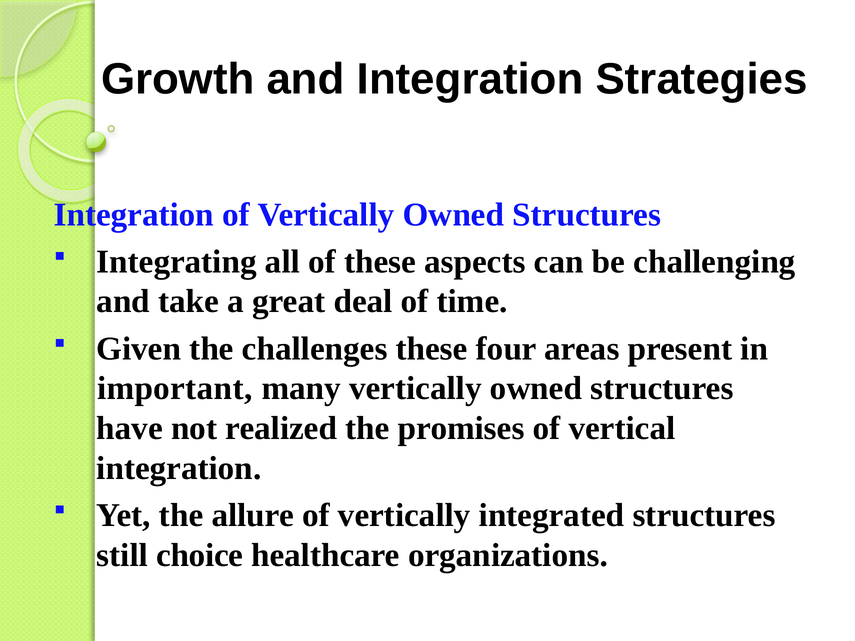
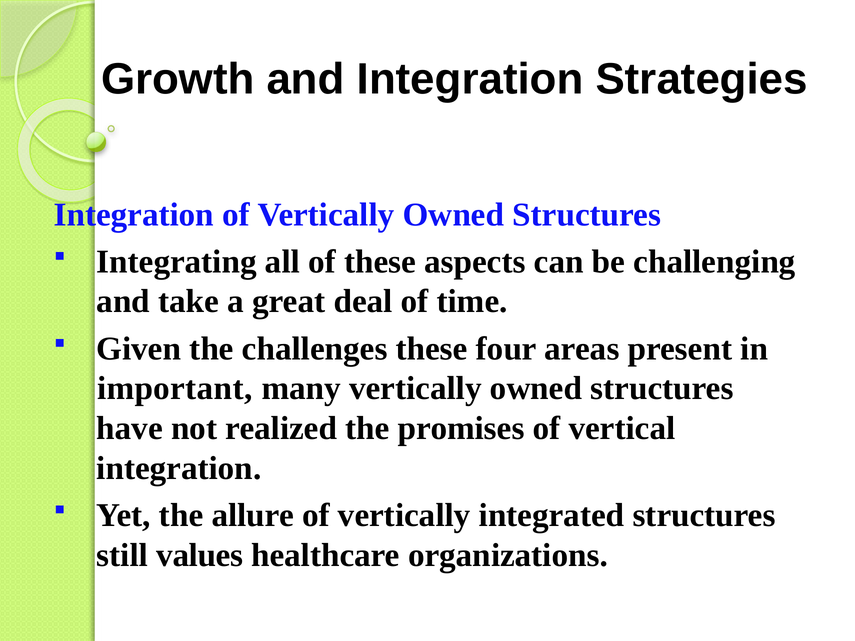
choice: choice -> values (200, 555)
